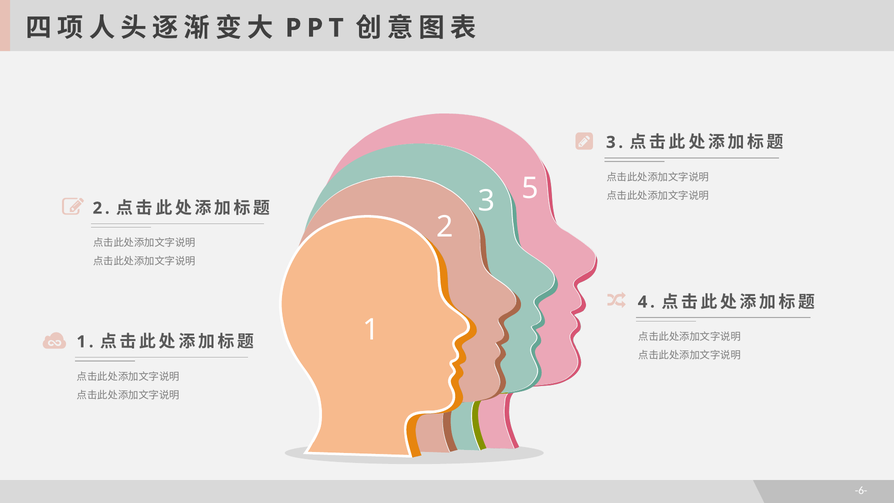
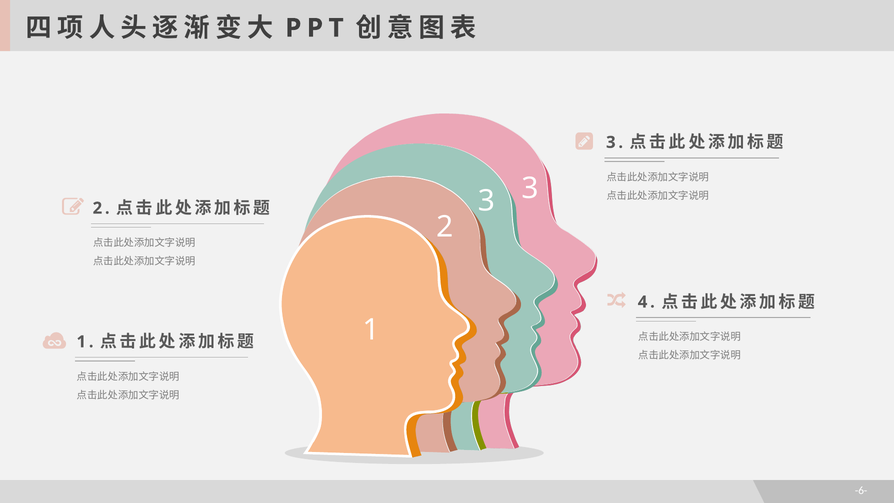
3 5: 5 -> 3 (530, 189)
